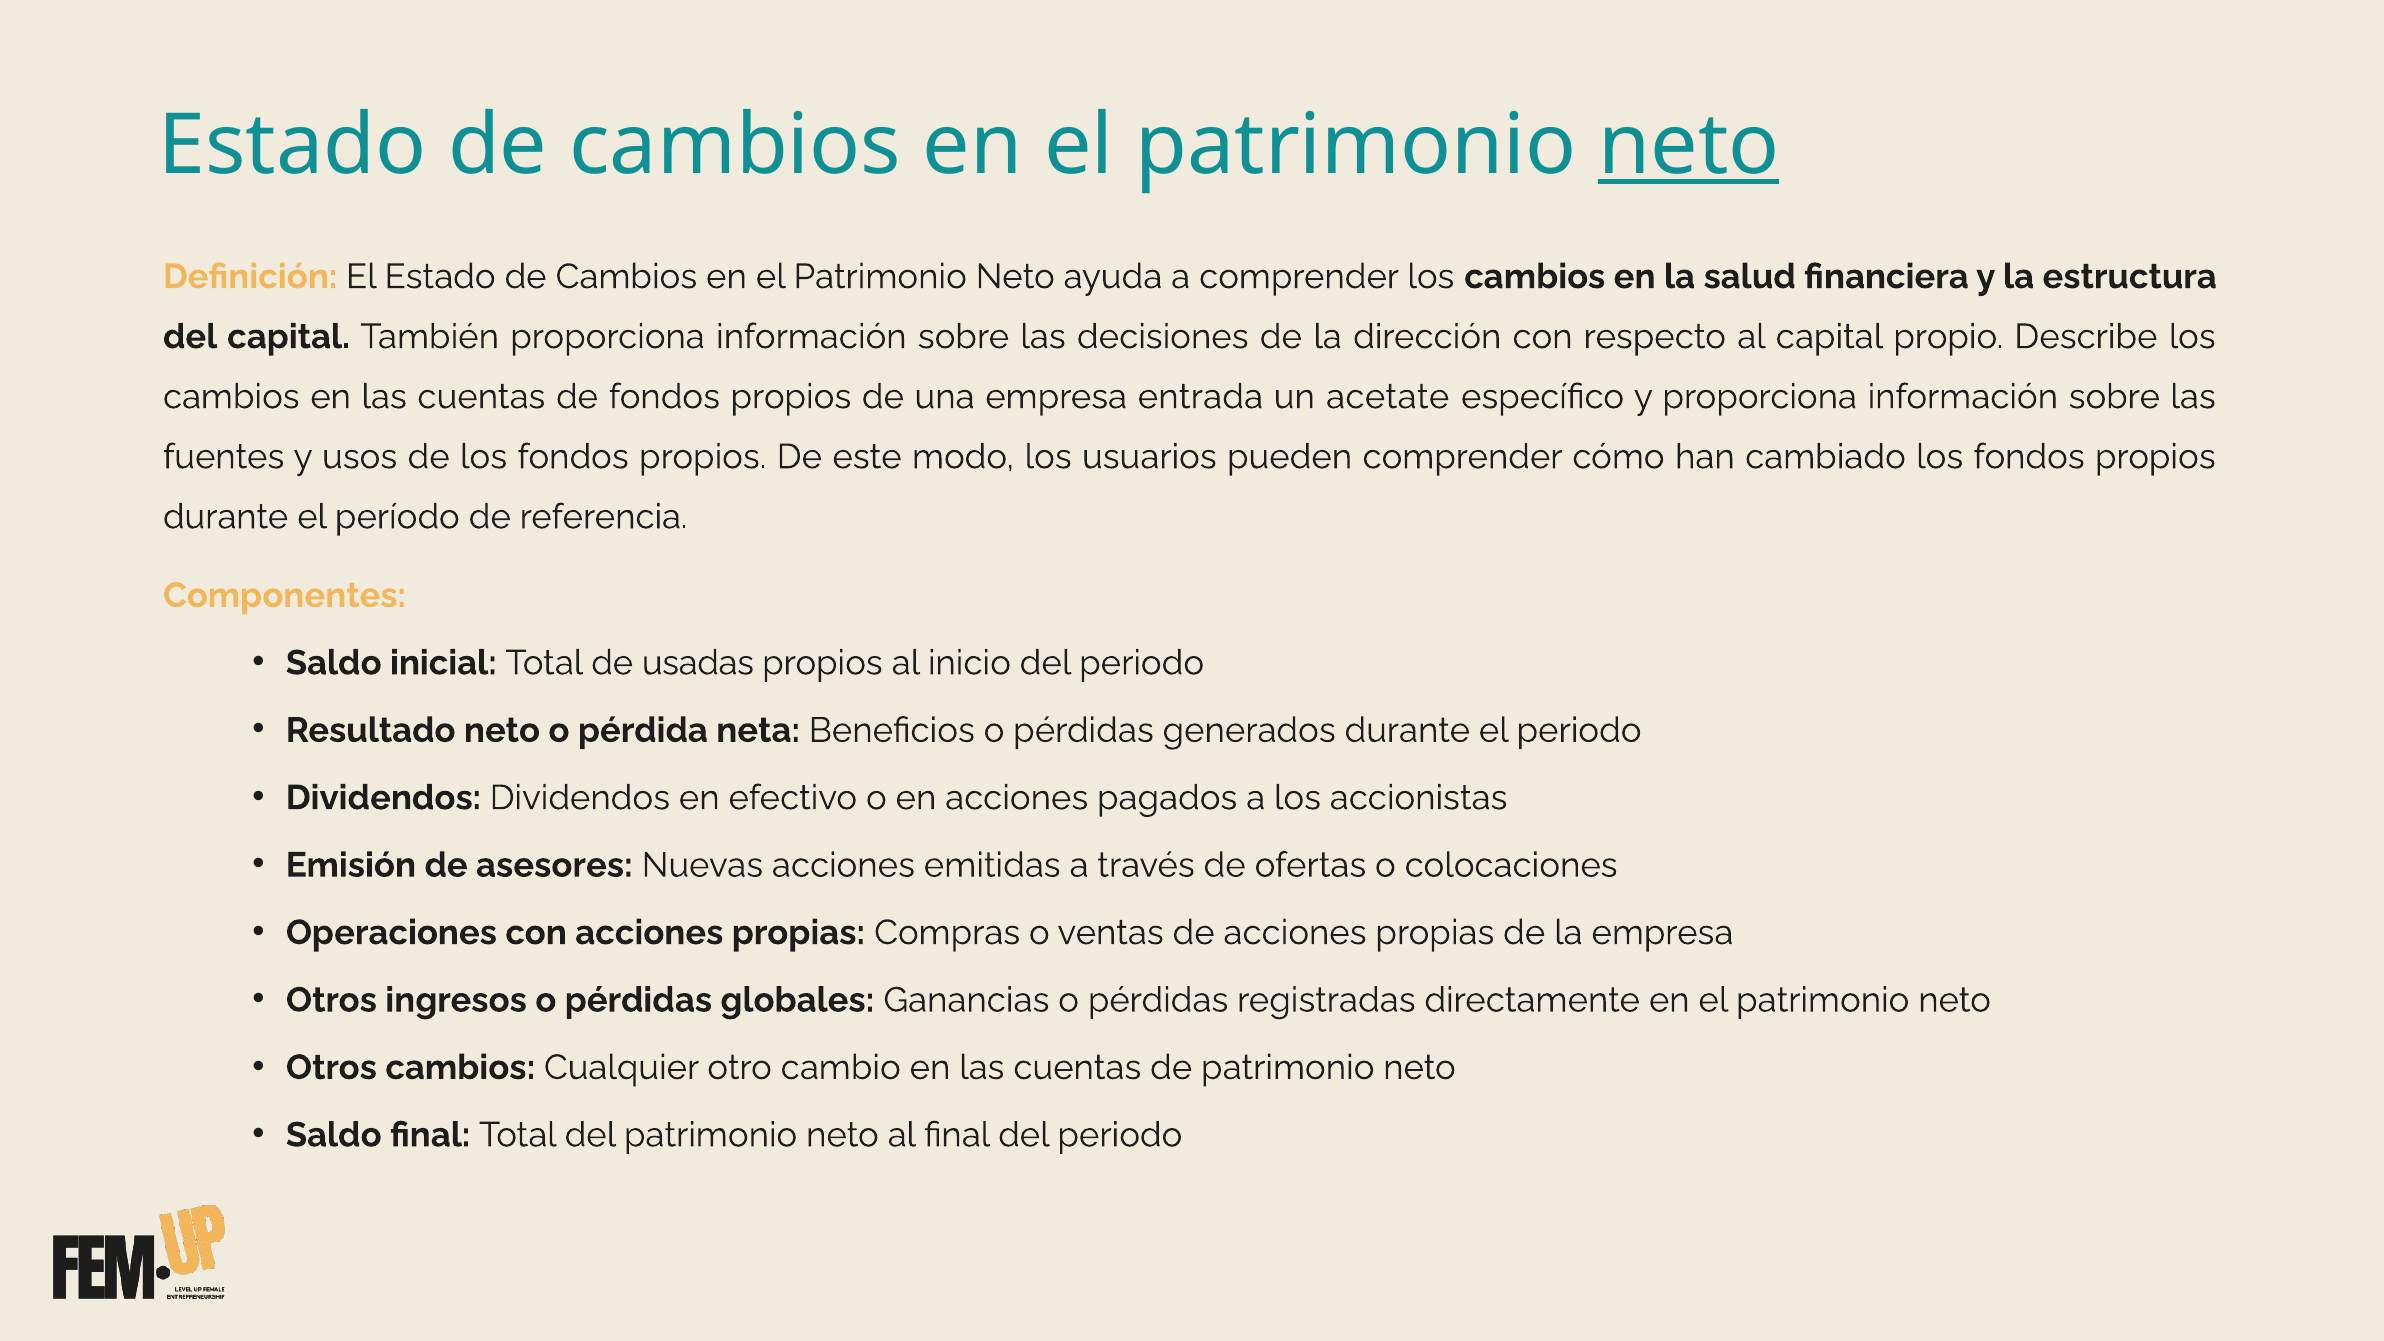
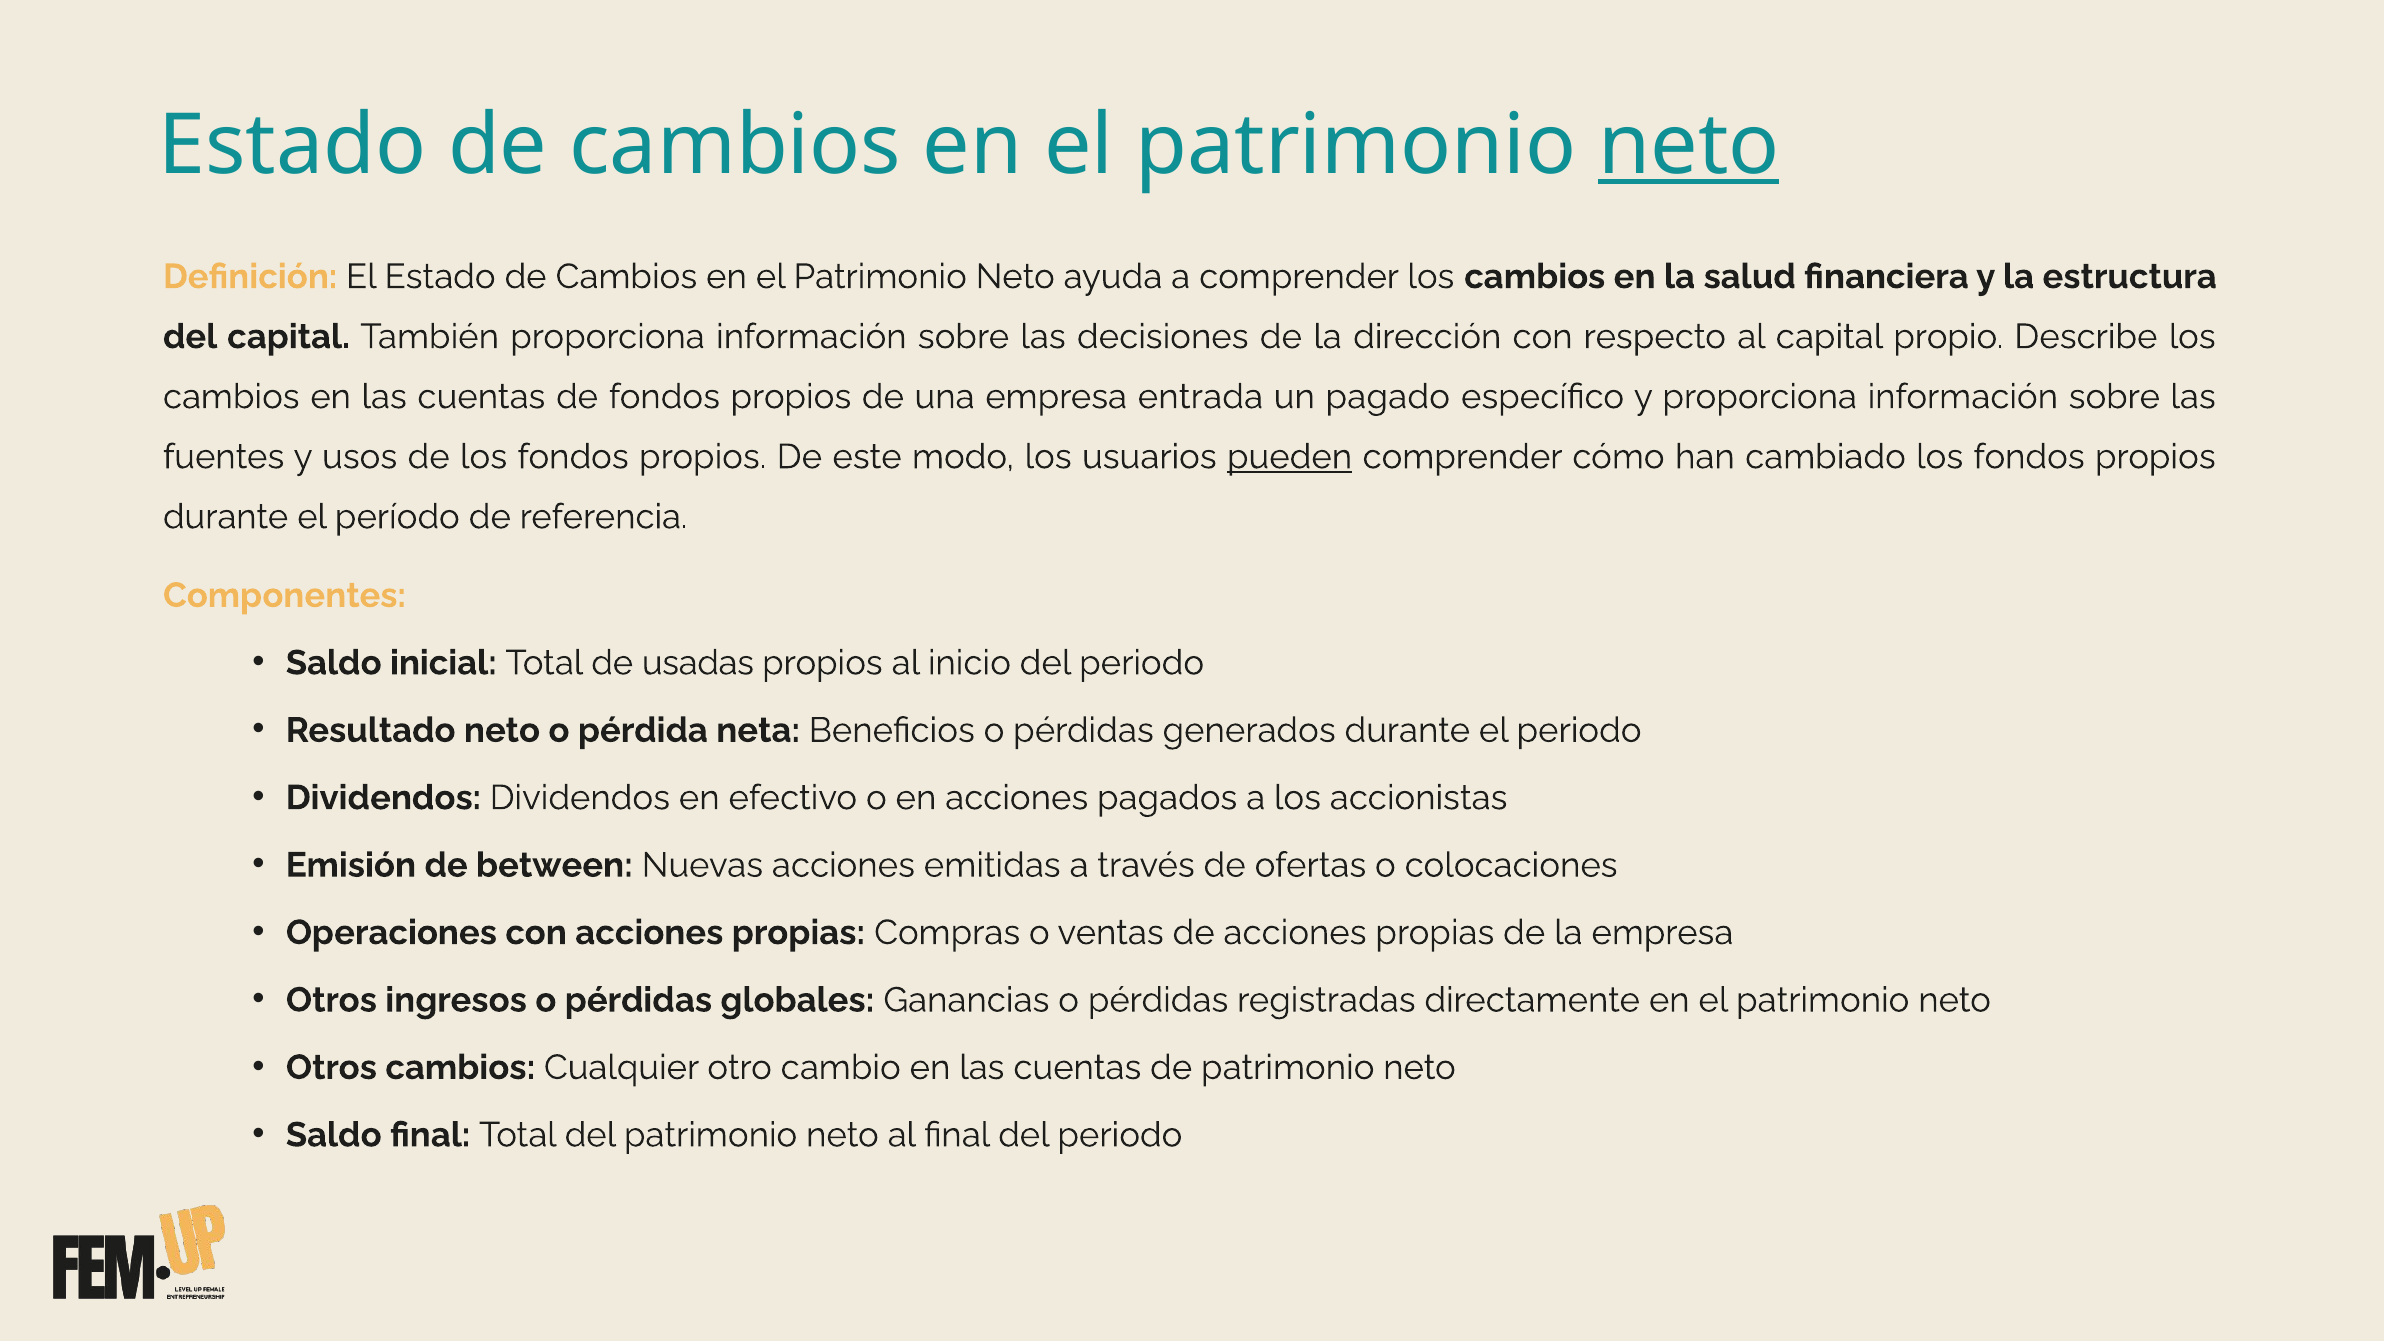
acetate: acetate -> pagado (1388, 397)
pueden underline: none -> present (1290, 457)
asesores: asesores -> between (554, 865)
